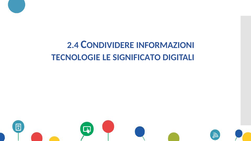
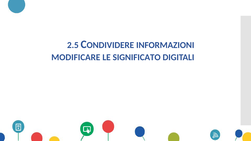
2.4: 2.4 -> 2.5 (73, 45)
TECNOLOGIE: TECNOLOGIE -> MODIFICARE (76, 57)
